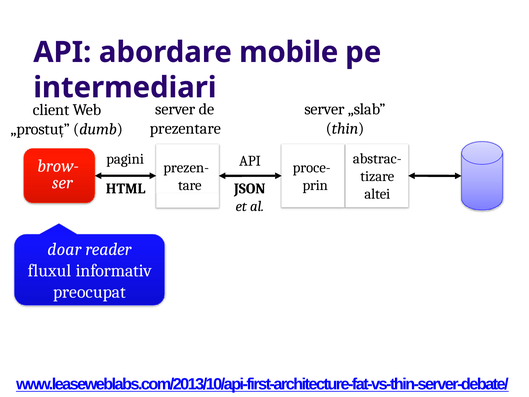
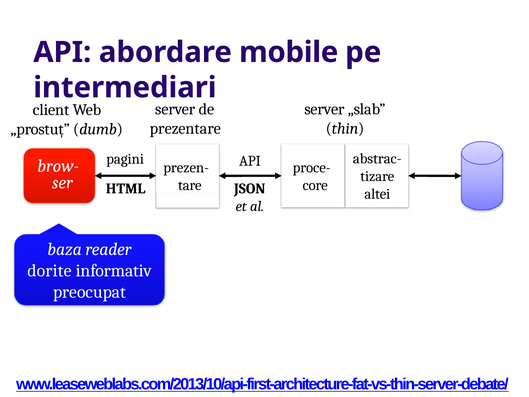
prin: prin -> core (315, 185)
doar: doar -> baza (65, 249)
fluxul: fluxul -> dorite (50, 271)
